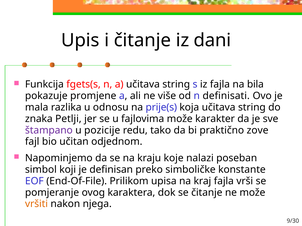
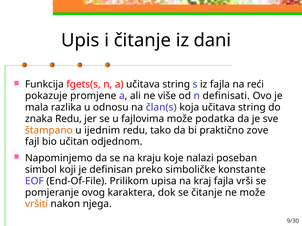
bila: bila -> reći (255, 85)
prije(s: prije(s -> član(s (161, 108)
znaka Petlji: Petlji -> Redu (68, 119)
karakter: karakter -> podatka (215, 119)
štampano colour: purple -> orange (49, 130)
pozicije: pozicije -> ijednim (102, 130)
